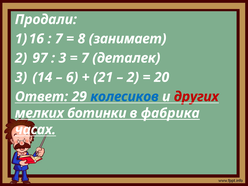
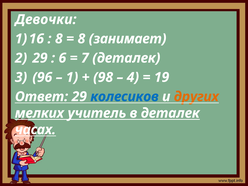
Продали: Продали -> Девочки (46, 19)
7: 7 -> 8 (59, 39)
2 97: 97 -> 29 (40, 58)
3: 3 -> 6 (62, 58)
14: 14 -> 96 (42, 77)
6: 6 -> 1 (72, 77)
21: 21 -> 98 (103, 77)
2: 2 -> 4 (133, 77)
20: 20 -> 19 (162, 77)
других colour: red -> orange (196, 97)
ботинки: ботинки -> учитель (97, 113)
в фабрика: фабрика -> деталек (170, 113)
